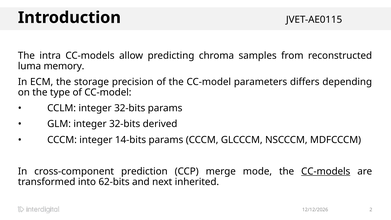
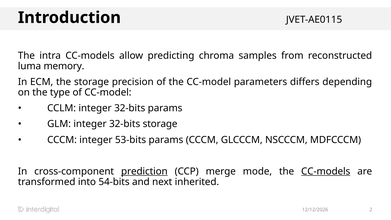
32-bits derived: derived -> storage (160, 124)
14-bits: 14-bits -> 53-bits (131, 140)
prediction underline: none -> present (144, 171)
62-bits: 62-bits -> 54-bits (114, 182)
